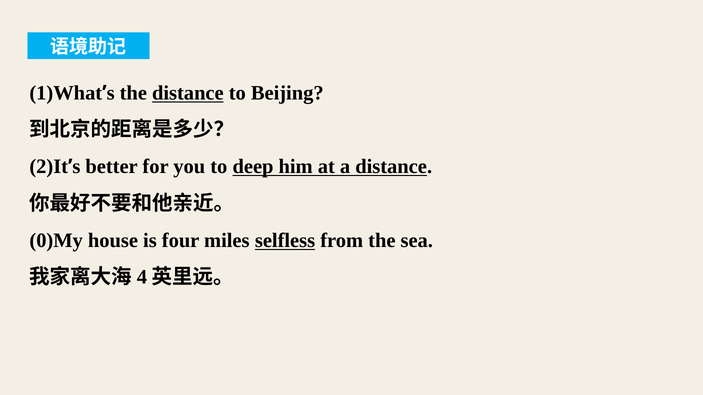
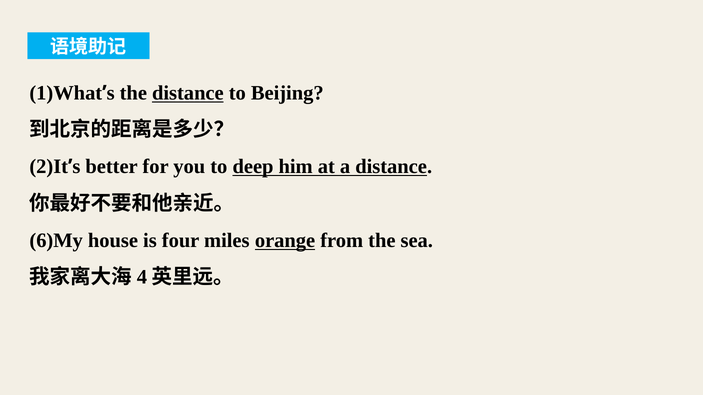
0)My: 0)My -> 6)My (56, 241)
selfless: selfless -> orange (285, 241)
